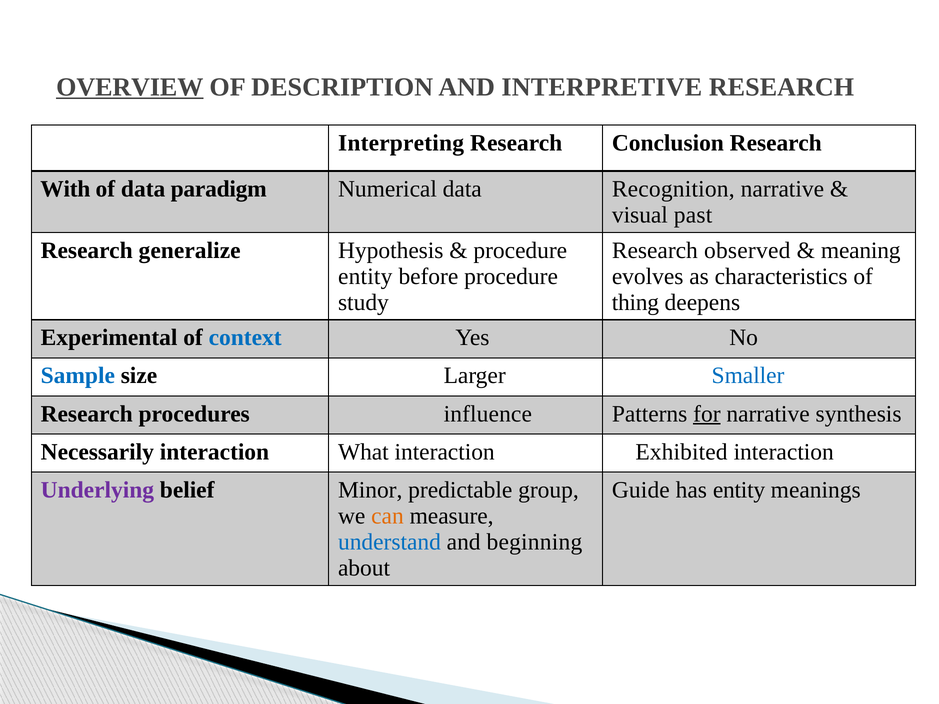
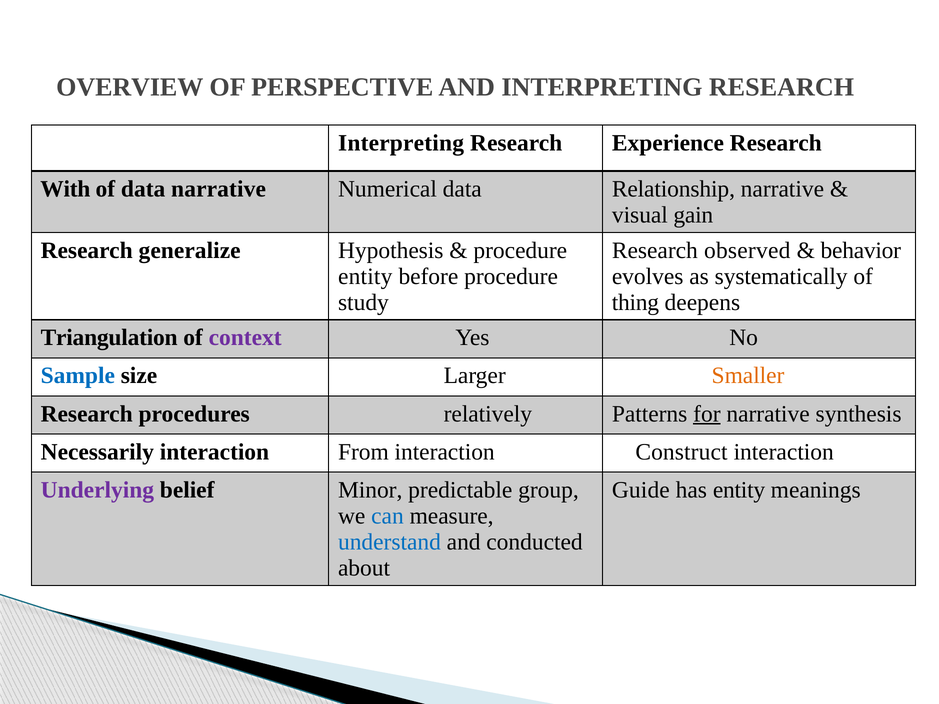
OVERVIEW underline: present -> none (130, 87)
DESCRIPTION: DESCRIPTION -> PERSPECTIVE (342, 87)
AND INTERPRETIVE: INTERPRETIVE -> INTERPRETING (602, 87)
Conclusion: Conclusion -> Experience (668, 143)
data paradigm: paradigm -> narrative (219, 189)
Recognition: Recognition -> Relationship (673, 189)
past: past -> gain (693, 215)
meaning: meaning -> behavior (861, 250)
characteristics: characteristics -> systematically (781, 276)
Experimental: Experimental -> Triangulation (109, 338)
context colour: blue -> purple (245, 338)
Smaller colour: blue -> orange (748, 376)
influence: influence -> relatively (488, 414)
What: What -> From (363, 452)
Exhibited: Exhibited -> Construct (681, 452)
can colour: orange -> blue (387, 516)
beginning: beginning -> conducted (535, 542)
